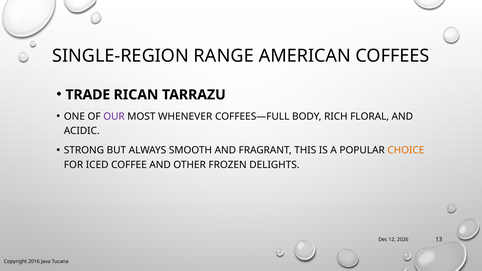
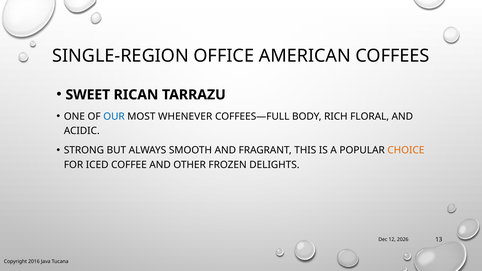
RANGE: RANGE -> OFFICE (224, 56)
TRADE: TRADE -> SWEET (88, 95)
OUR colour: purple -> blue (114, 116)
